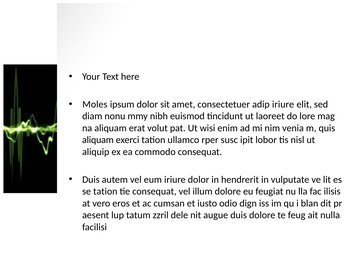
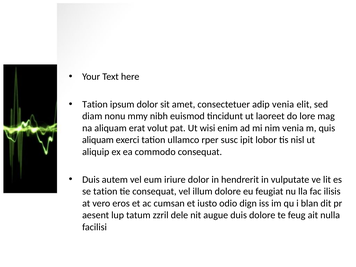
Moles: Moles -> Tation (95, 104)
adip iriure: iriure -> venia (283, 104)
